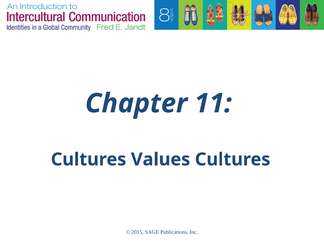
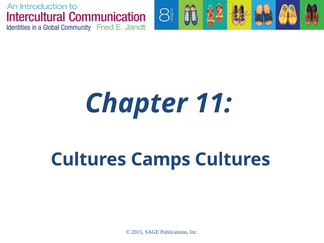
Values: Values -> Camps (161, 159)
